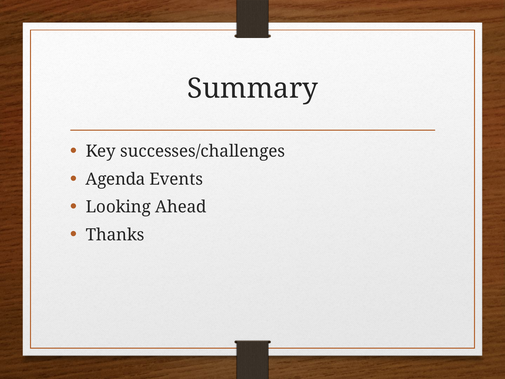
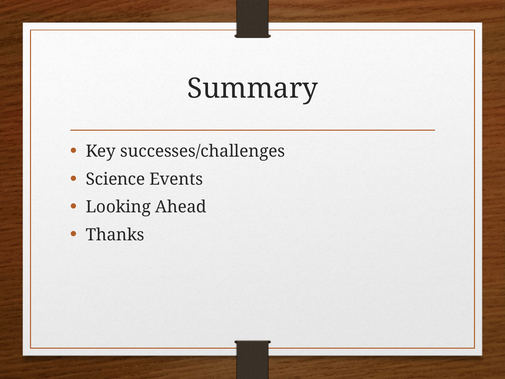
Agenda: Agenda -> Science (116, 179)
